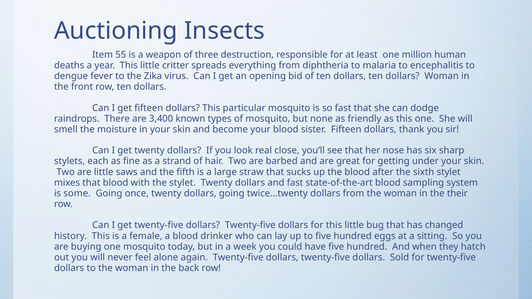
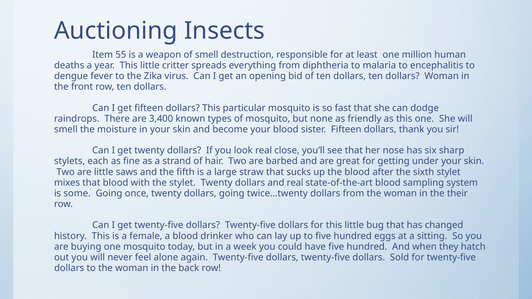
of three: three -> smell (207, 55)
and fast: fast -> real (295, 183)
